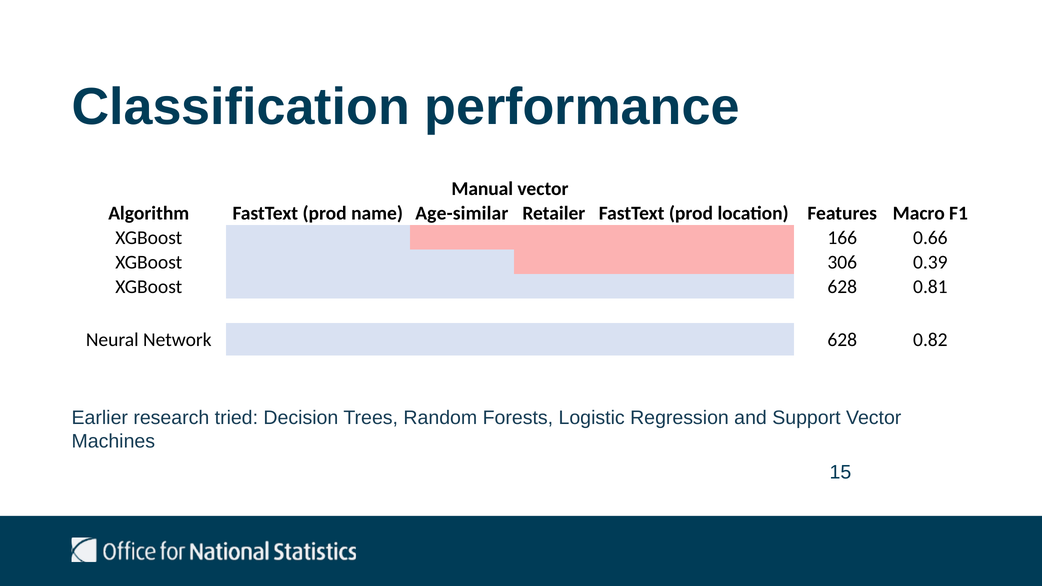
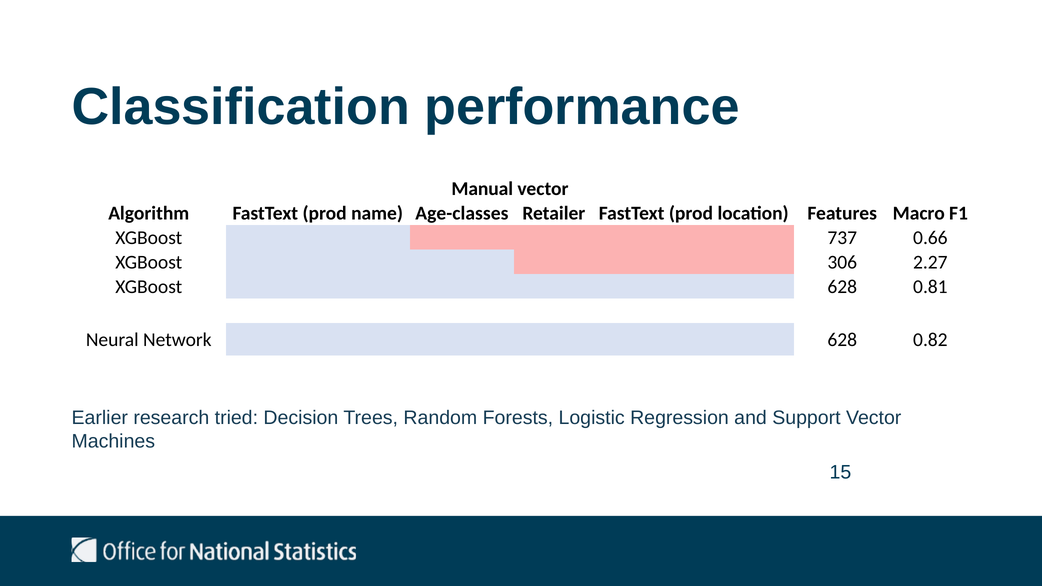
Age-similar: Age-similar -> Age-classes (462, 213)
166: 166 -> 737 (842, 238)
0.39: 0.39 -> 2.27 (930, 262)
